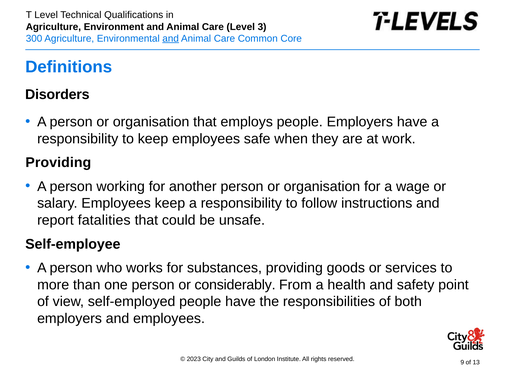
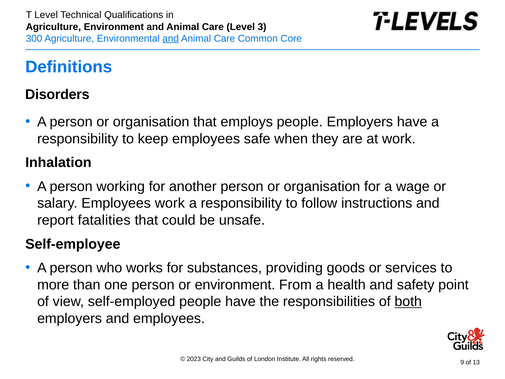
Providing: Providing -> Inhalation (58, 163)
Employees keep: keep -> work (170, 203)
or considerably: considerably -> environment (235, 285)
both underline: none -> present (408, 301)
